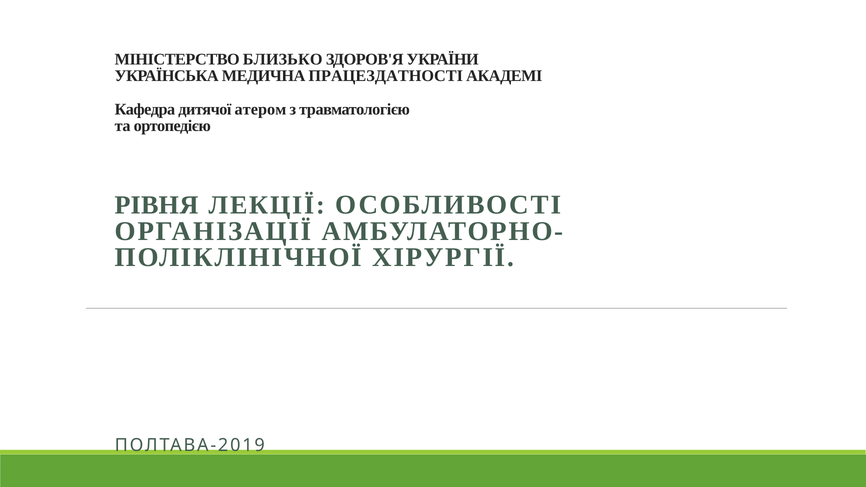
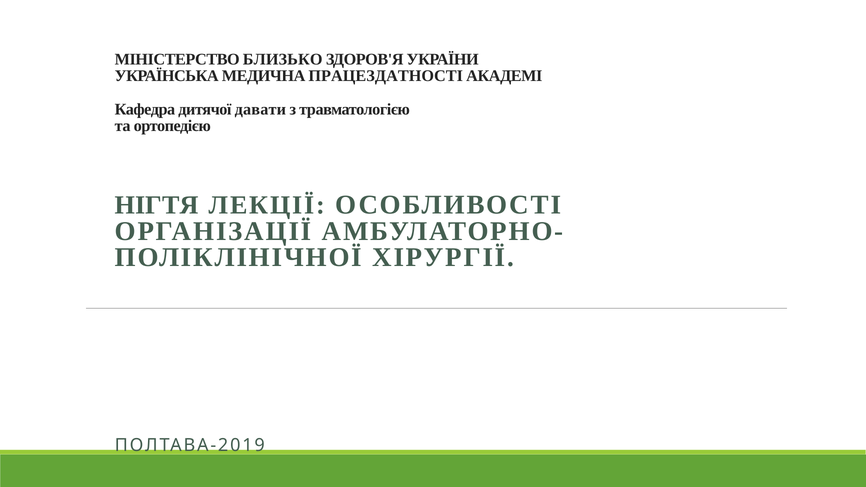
атером: атером -> давати (260, 109)
РІВНЯ: РІВНЯ -> НІГТЯ (157, 205)
